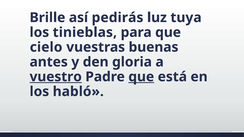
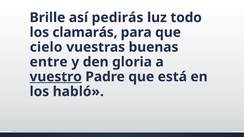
tuya: tuya -> todo (186, 18)
tinieblas: tinieblas -> clamarás (85, 32)
antes: antes -> entre (49, 62)
que underline: present -> none (141, 77)
